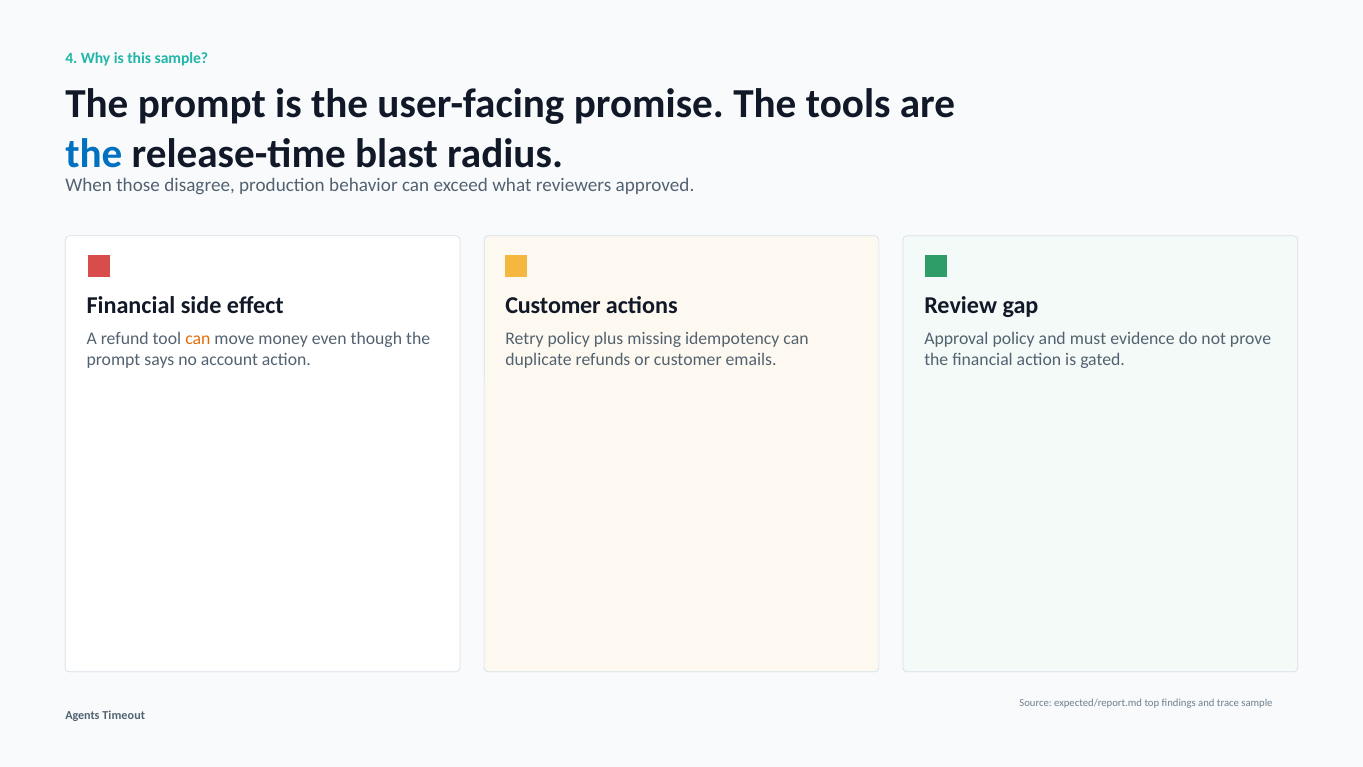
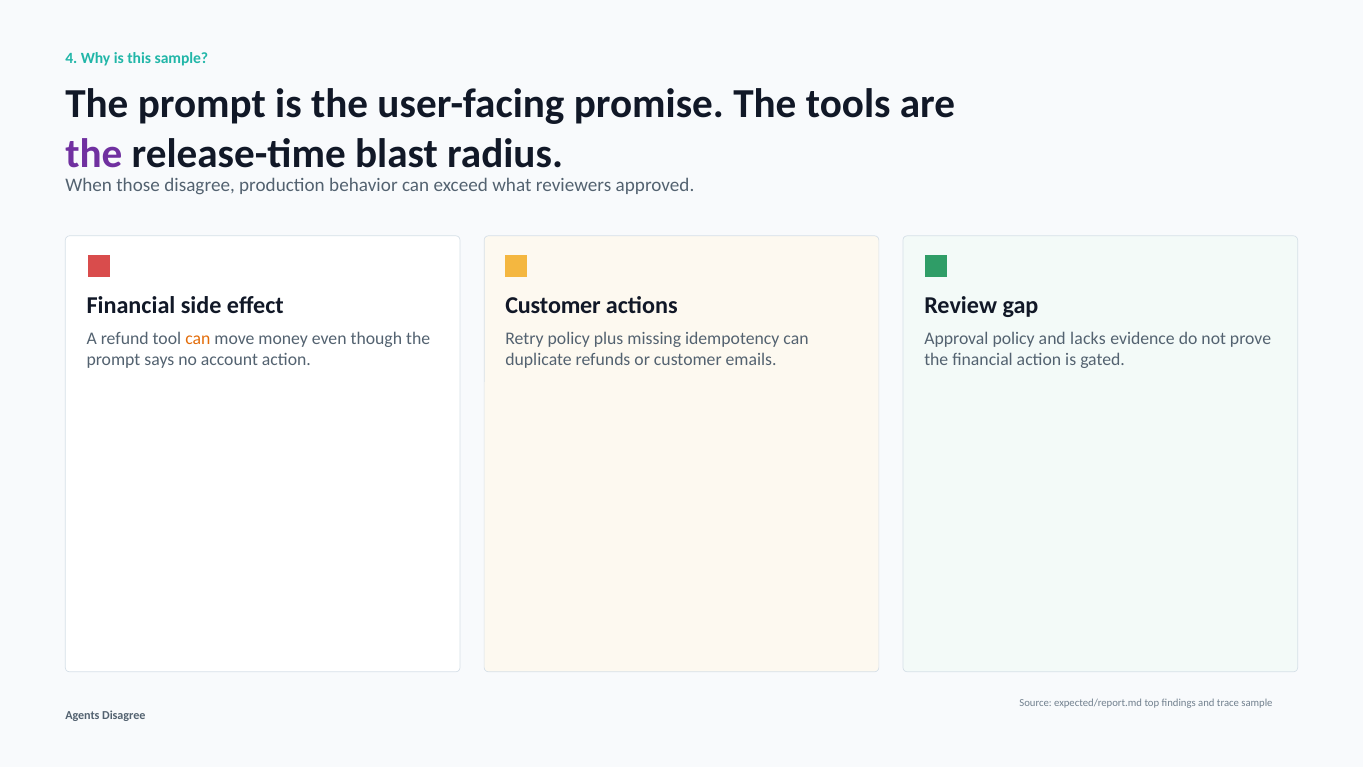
the colour: blue -> purple (94, 154)
must: must -> lacks (1088, 338)
Agents Timeout: Timeout -> Disagree (124, 715)
